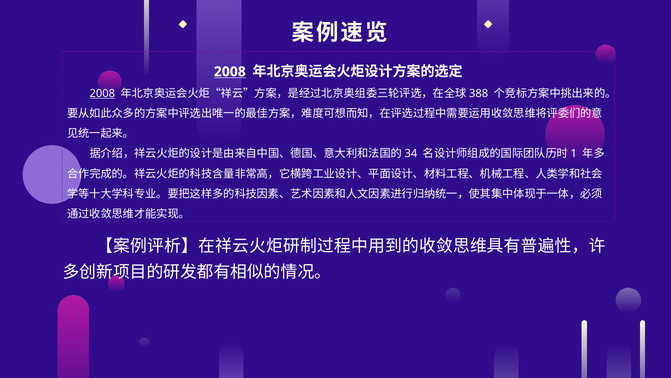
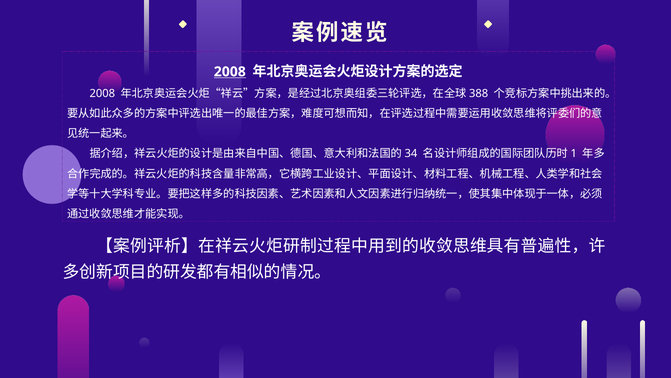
2008 underline: present -> none (102, 93)
